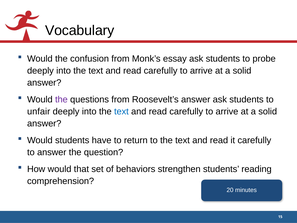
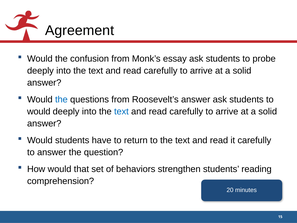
Vocabulary: Vocabulary -> Agreement (80, 30)
the colour: purple -> blue (61, 99)
unfair: unfair -> would (39, 111)
